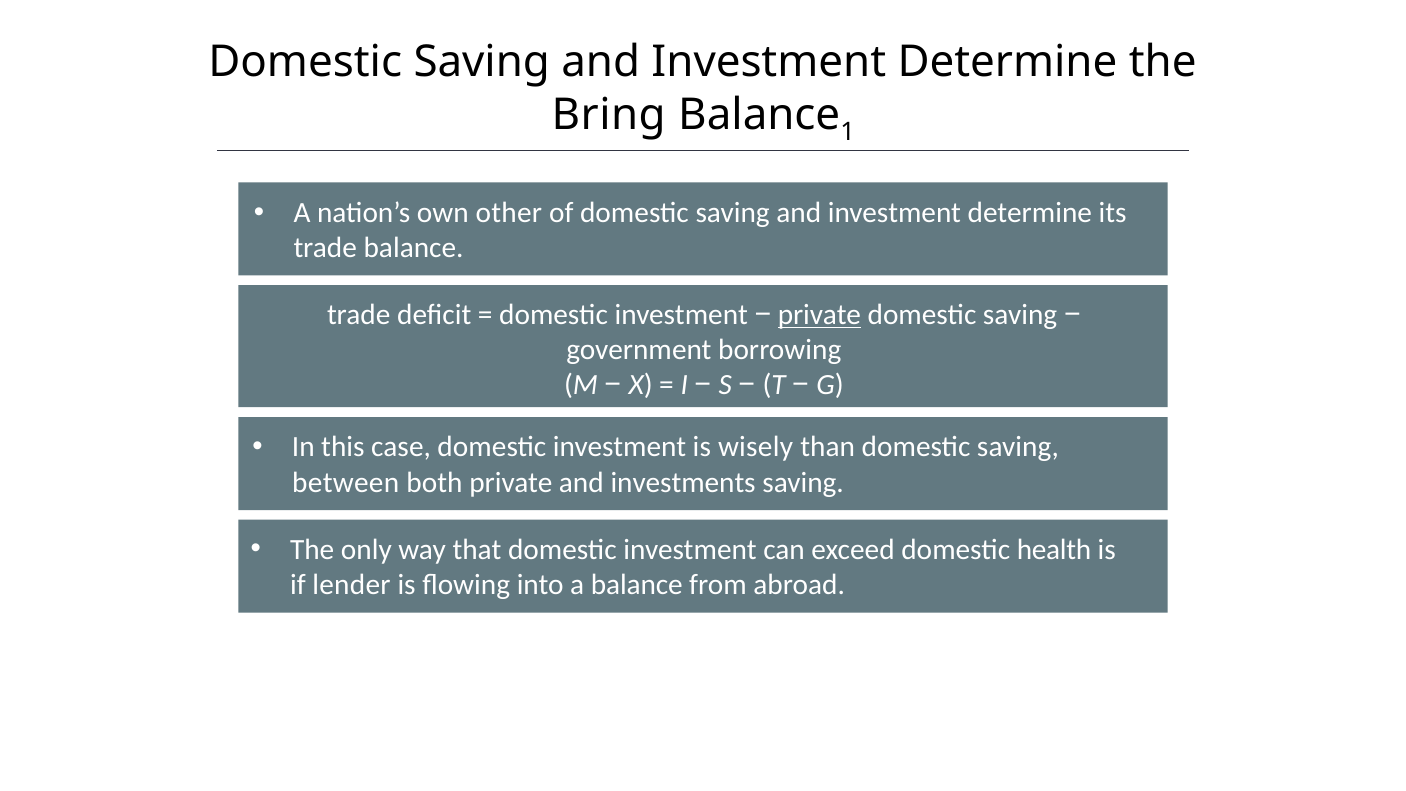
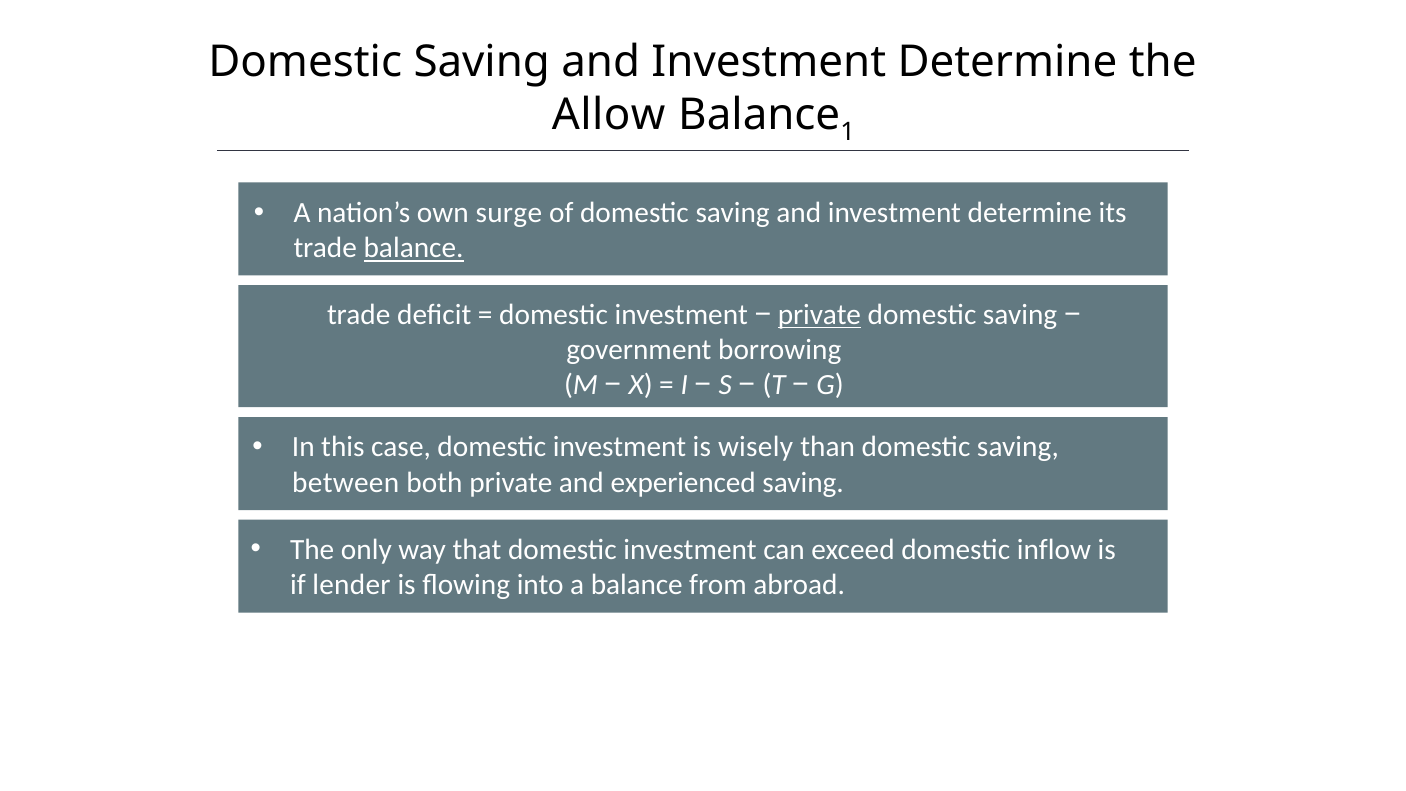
Bring: Bring -> Allow (609, 115)
other: other -> surge (509, 213)
balance underline: none -> present (414, 248)
investments: investments -> experienced (683, 482)
health: health -> inflow (1054, 549)
